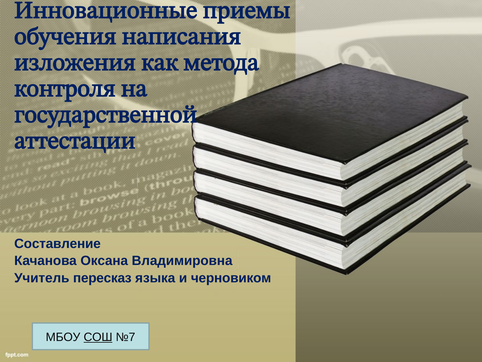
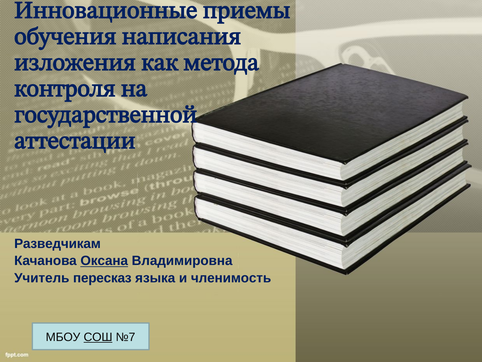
Составление: Составление -> Разведчикам (57, 243)
Оксана underline: none -> present (104, 261)
черновиком: черновиком -> членимость (231, 278)
